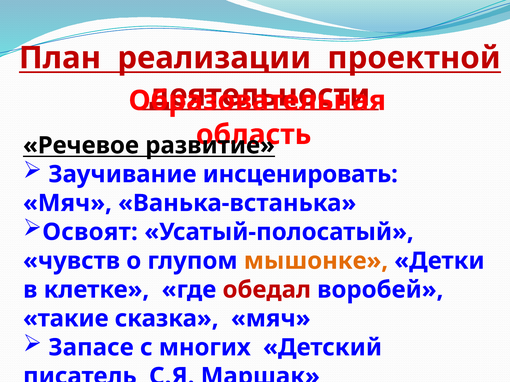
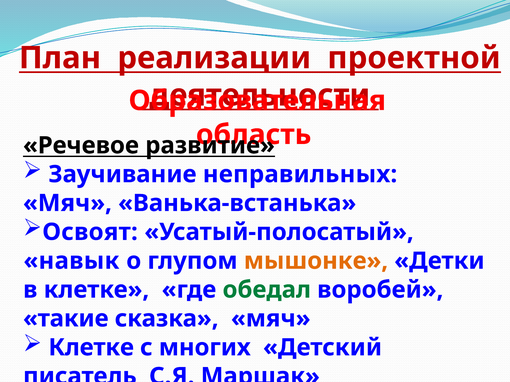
инсценировать: инсценировать -> неправильных (300, 175)
чувств: чувств -> навык (71, 261)
обедал colour: red -> green (267, 290)
Запасе: Запасе -> Клетке (91, 348)
